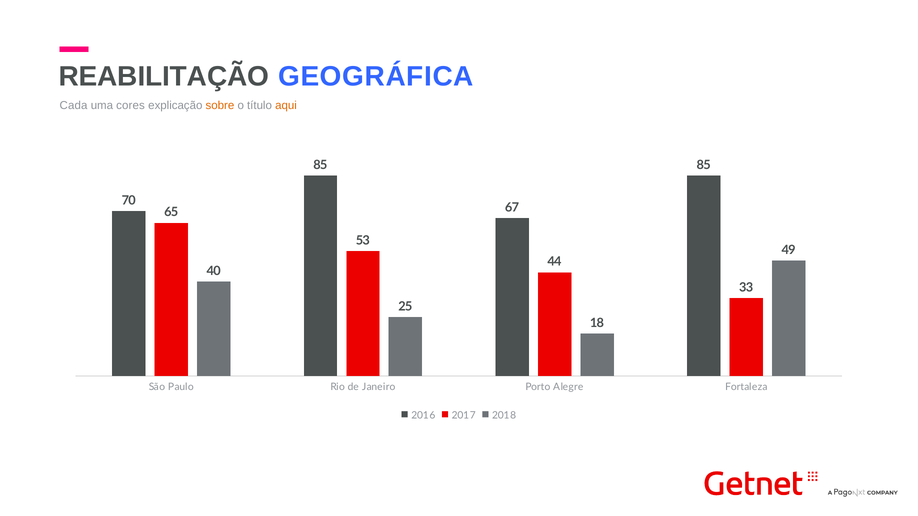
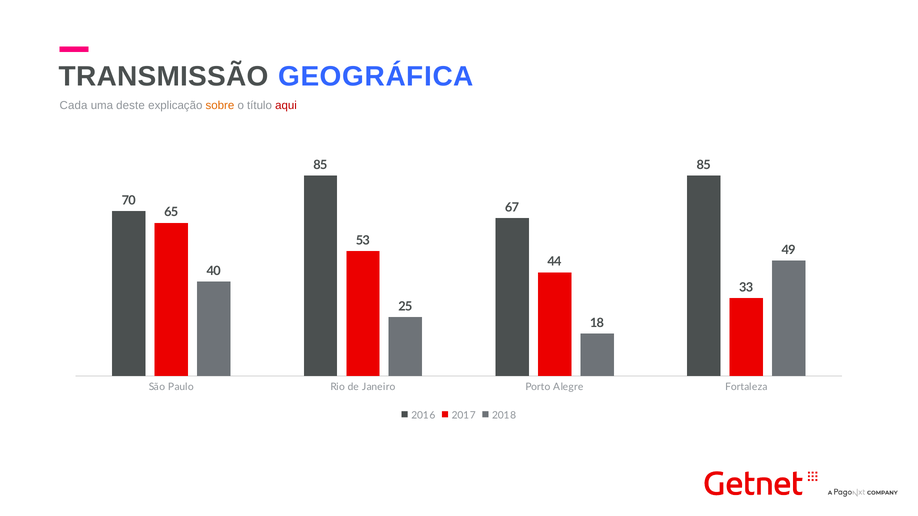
REABILITAÇÃO: REABILITAÇÃO -> TRANSMISSÃO (164, 77)
cores: cores -> deste (131, 105)
aqui colour: orange -> red (286, 105)
